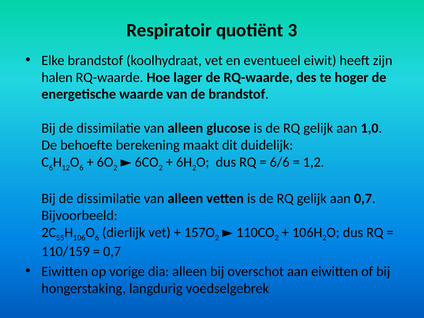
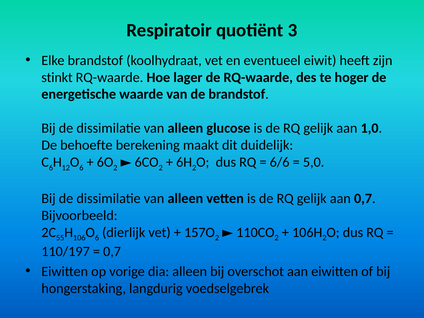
halen: halen -> stinkt (57, 77)
1,2: 1,2 -> 5,0 (314, 162)
110/159: 110/159 -> 110/197 (66, 252)
